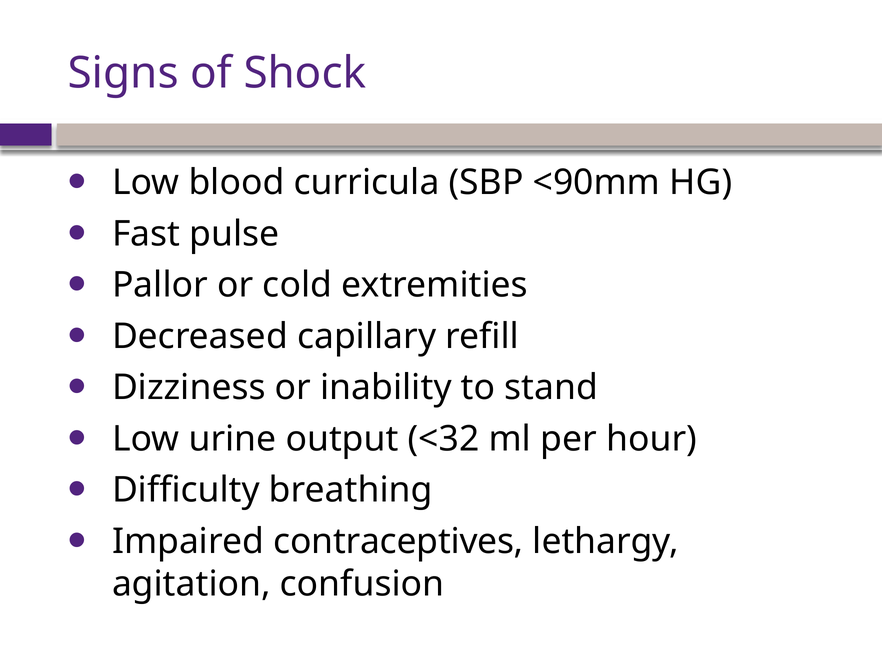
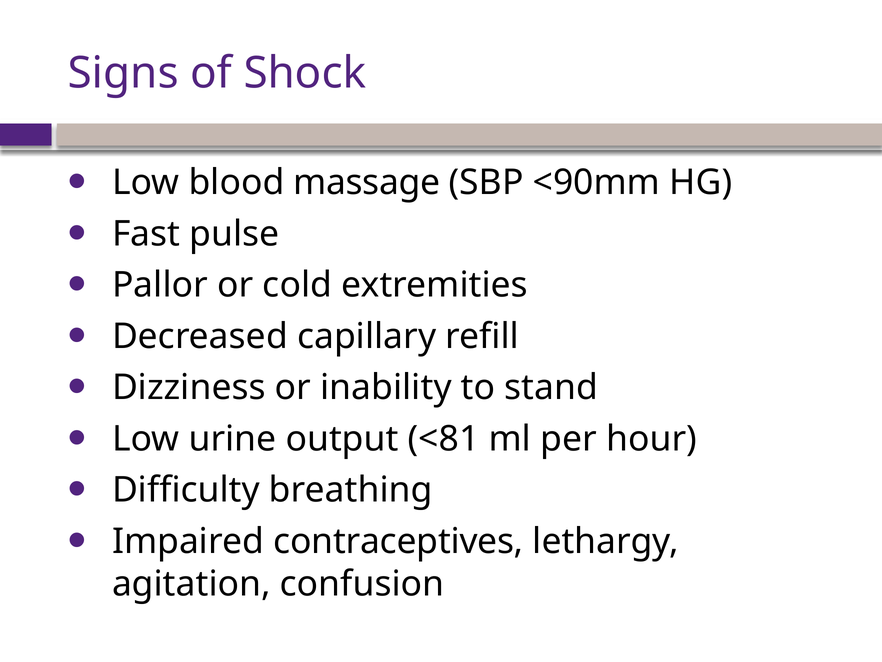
curricula: curricula -> massage (367, 183)
<32: <32 -> <81 (444, 439)
